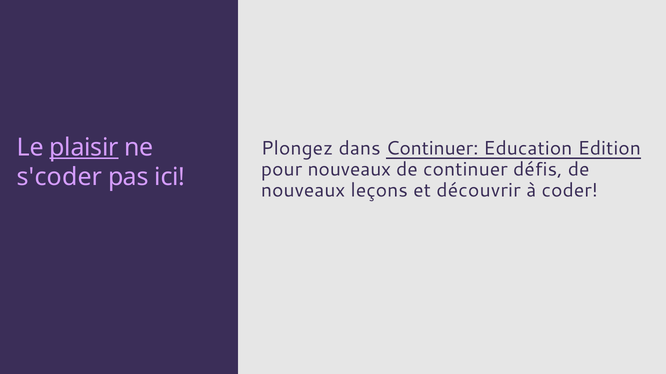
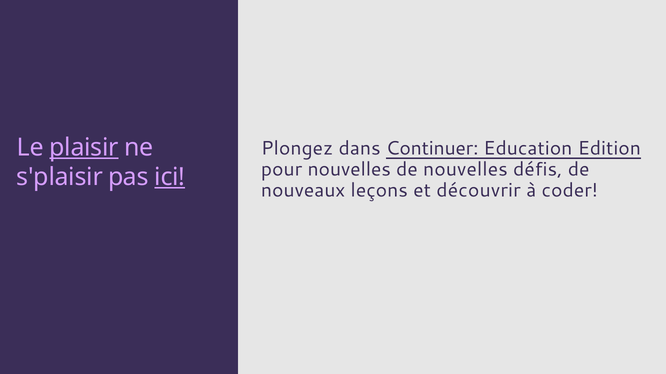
pour nouveaux: nouveaux -> nouvelles (349, 170)
de continuer: continuer -> nouvelles (465, 170)
s'coder: s'coder -> s'plaisir (60, 177)
ici underline: none -> present (170, 177)
